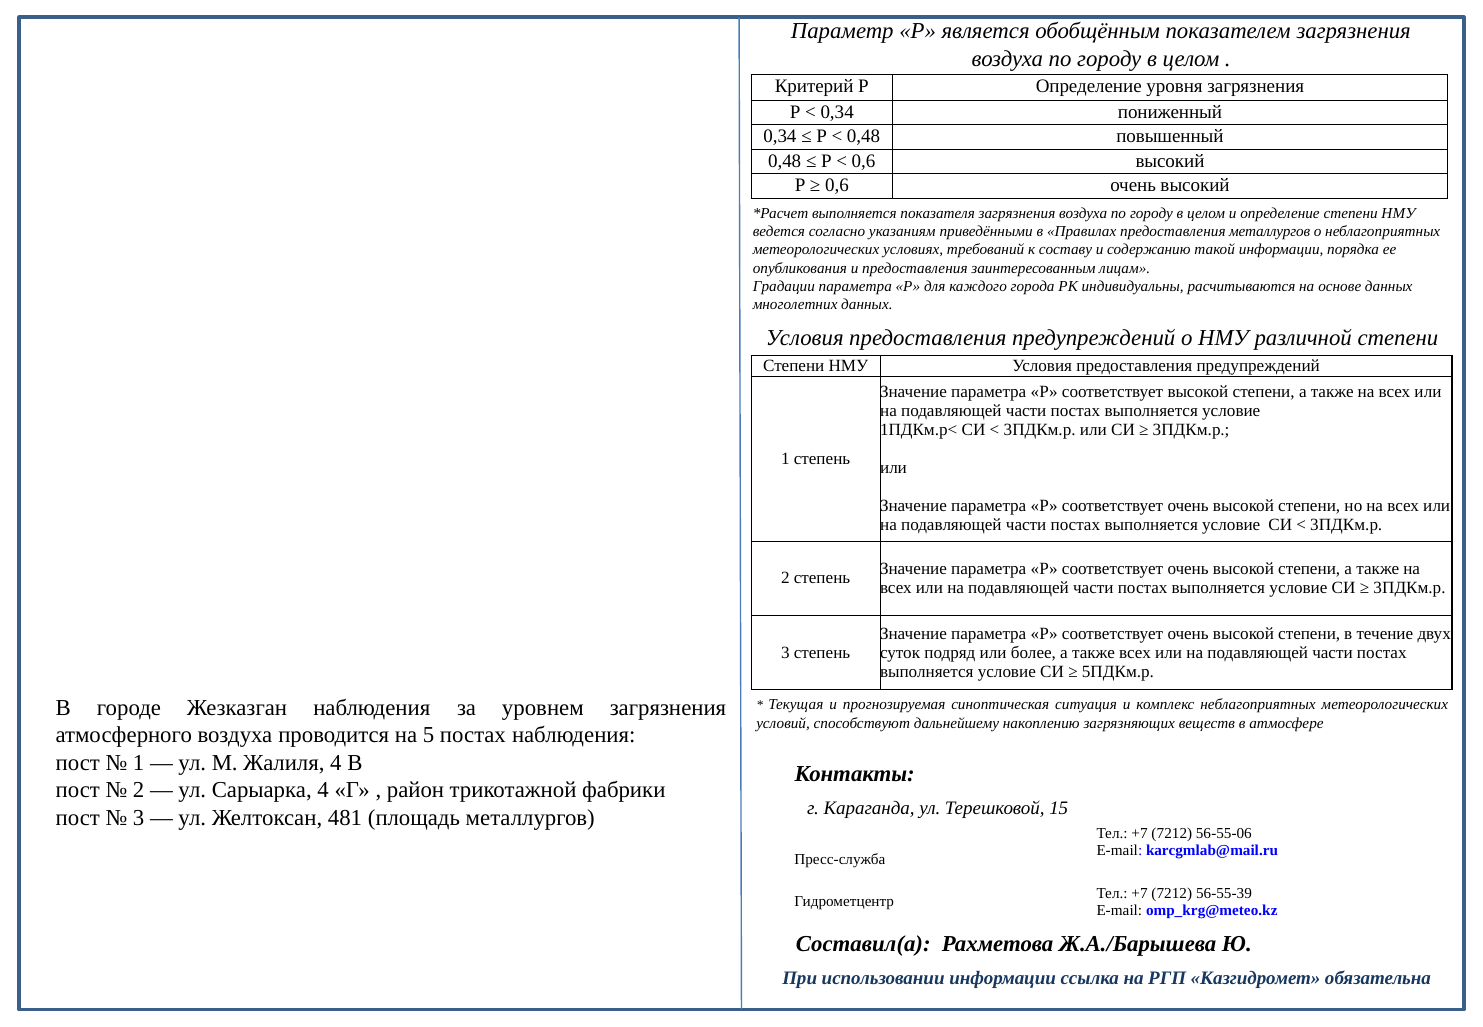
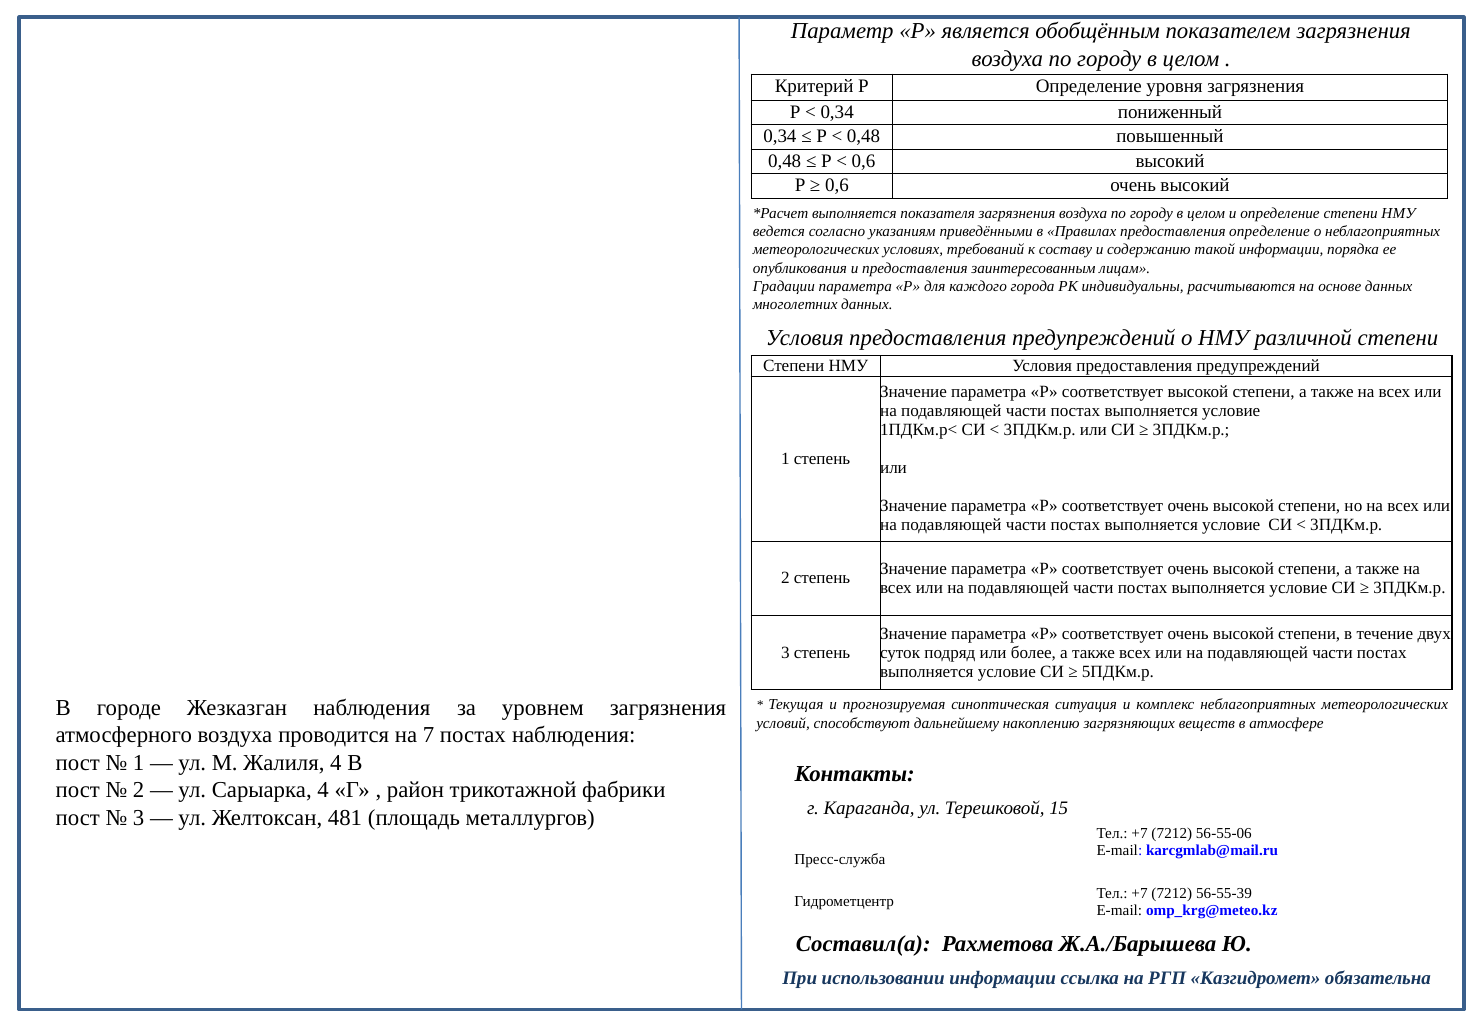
предоставления металлургов: металлургов -> определение (1270, 232)
5: 5 -> 7 (429, 735)
